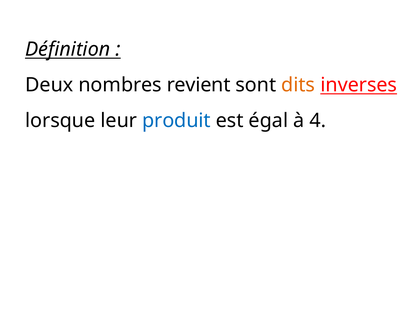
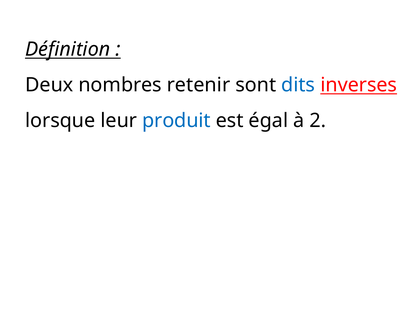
revient: revient -> retenir (198, 85)
dits colour: orange -> blue (298, 85)
4: 4 -> 2 (318, 120)
